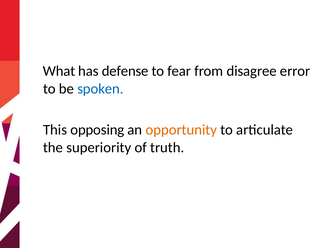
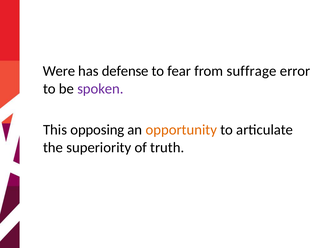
What: What -> Were (59, 71)
disagree: disagree -> suffrage (252, 71)
spoken colour: blue -> purple (100, 89)
